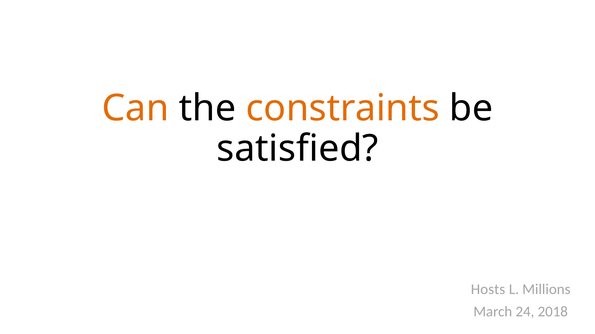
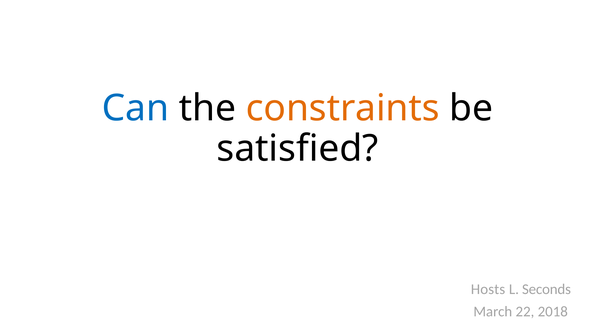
Can colour: orange -> blue (135, 109)
Millions: Millions -> Seconds (547, 290)
24: 24 -> 22 (525, 312)
